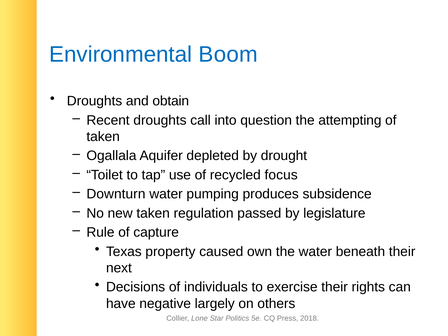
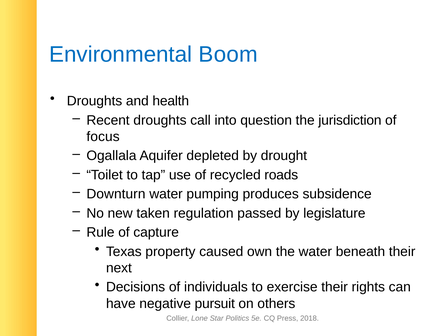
obtain: obtain -> health (171, 101)
attempting: attempting -> jurisdiction (350, 120)
taken: taken -> focus (103, 137)
focus: focus -> roads (281, 175)
largely: largely -> pursuit (215, 304)
